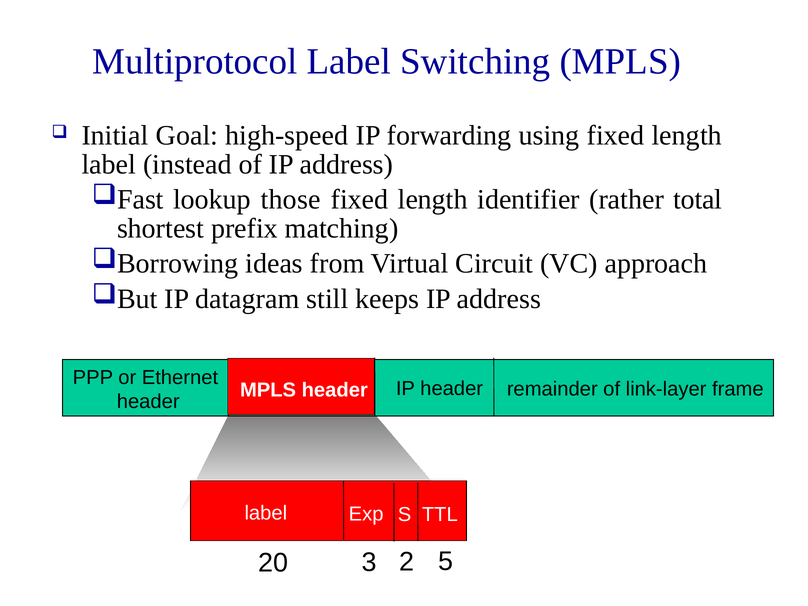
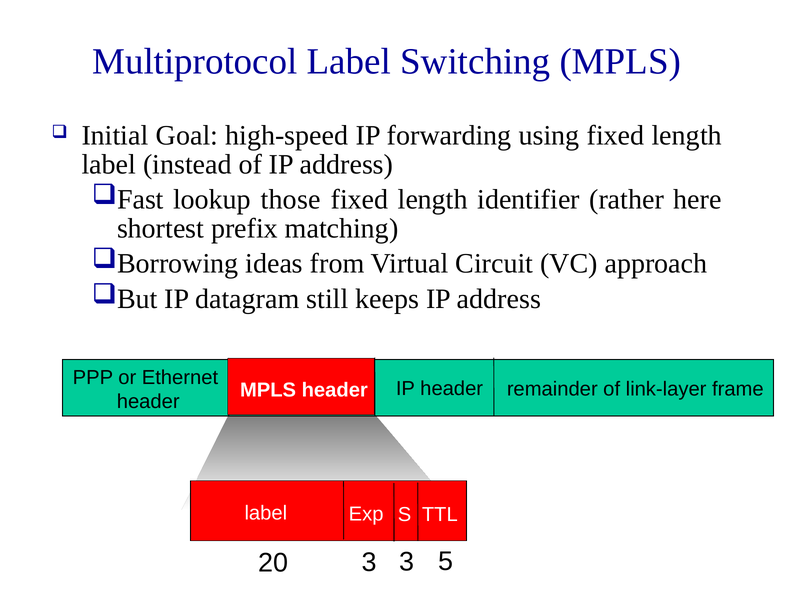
total: total -> here (698, 200)
3 2: 2 -> 3 (407, 562)
